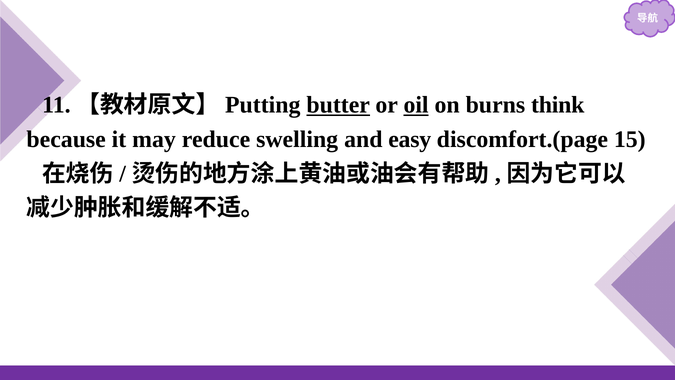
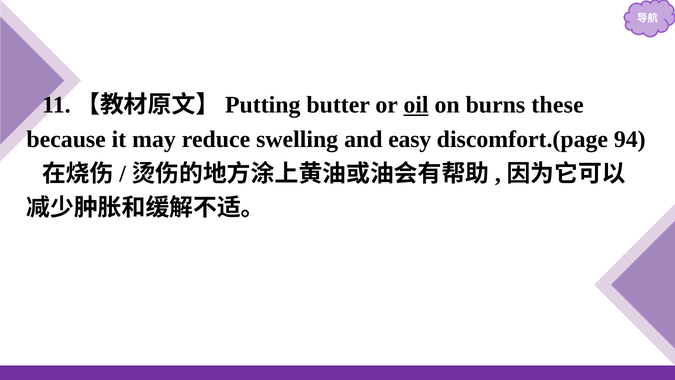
butter underline: present -> none (338, 105)
think: think -> these (558, 105)
15: 15 -> 94 (630, 139)
